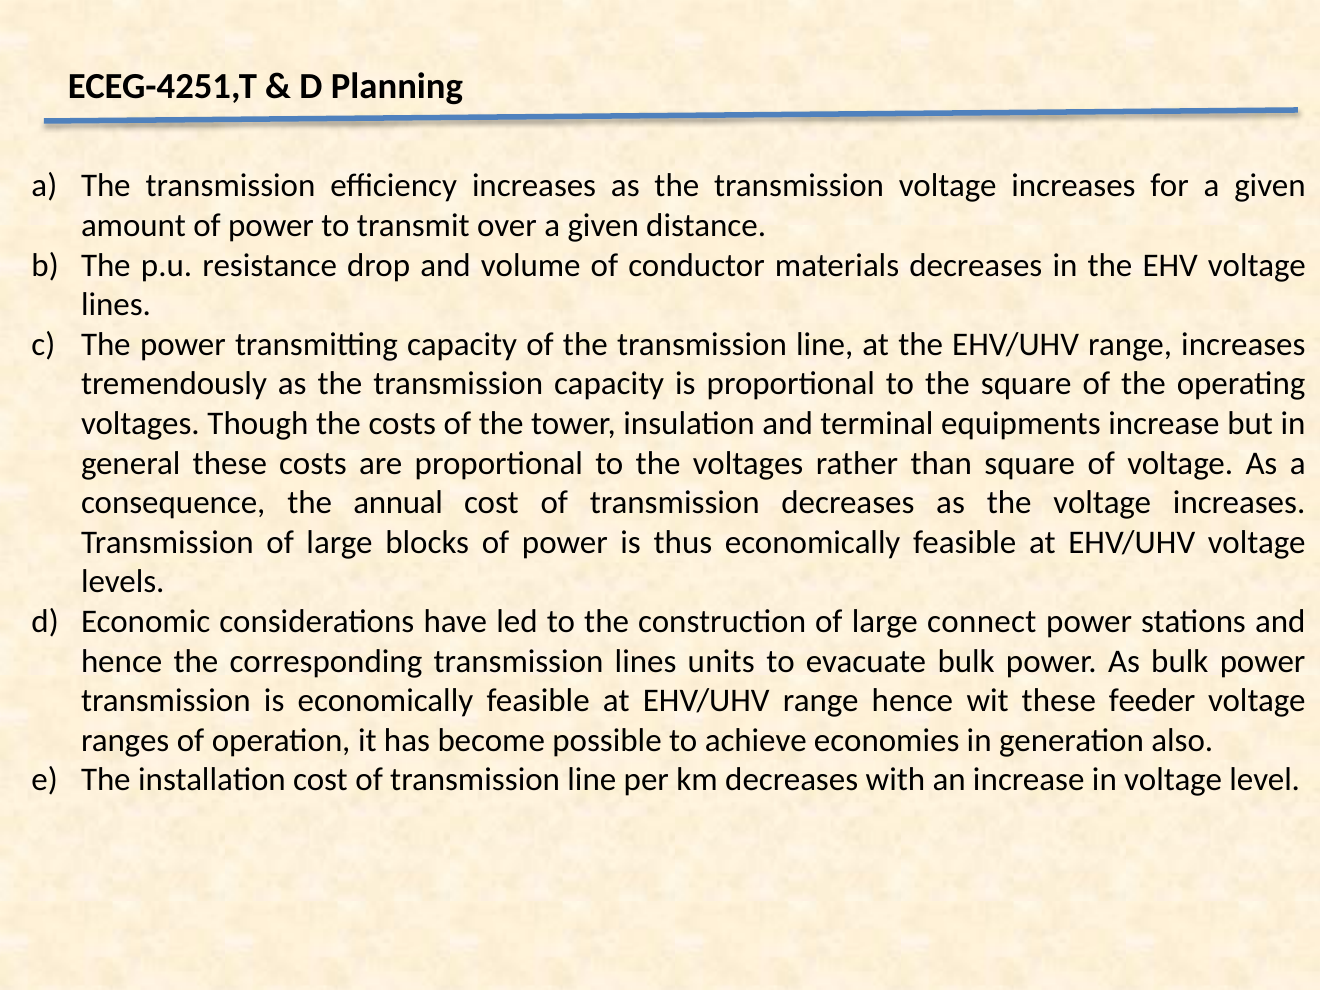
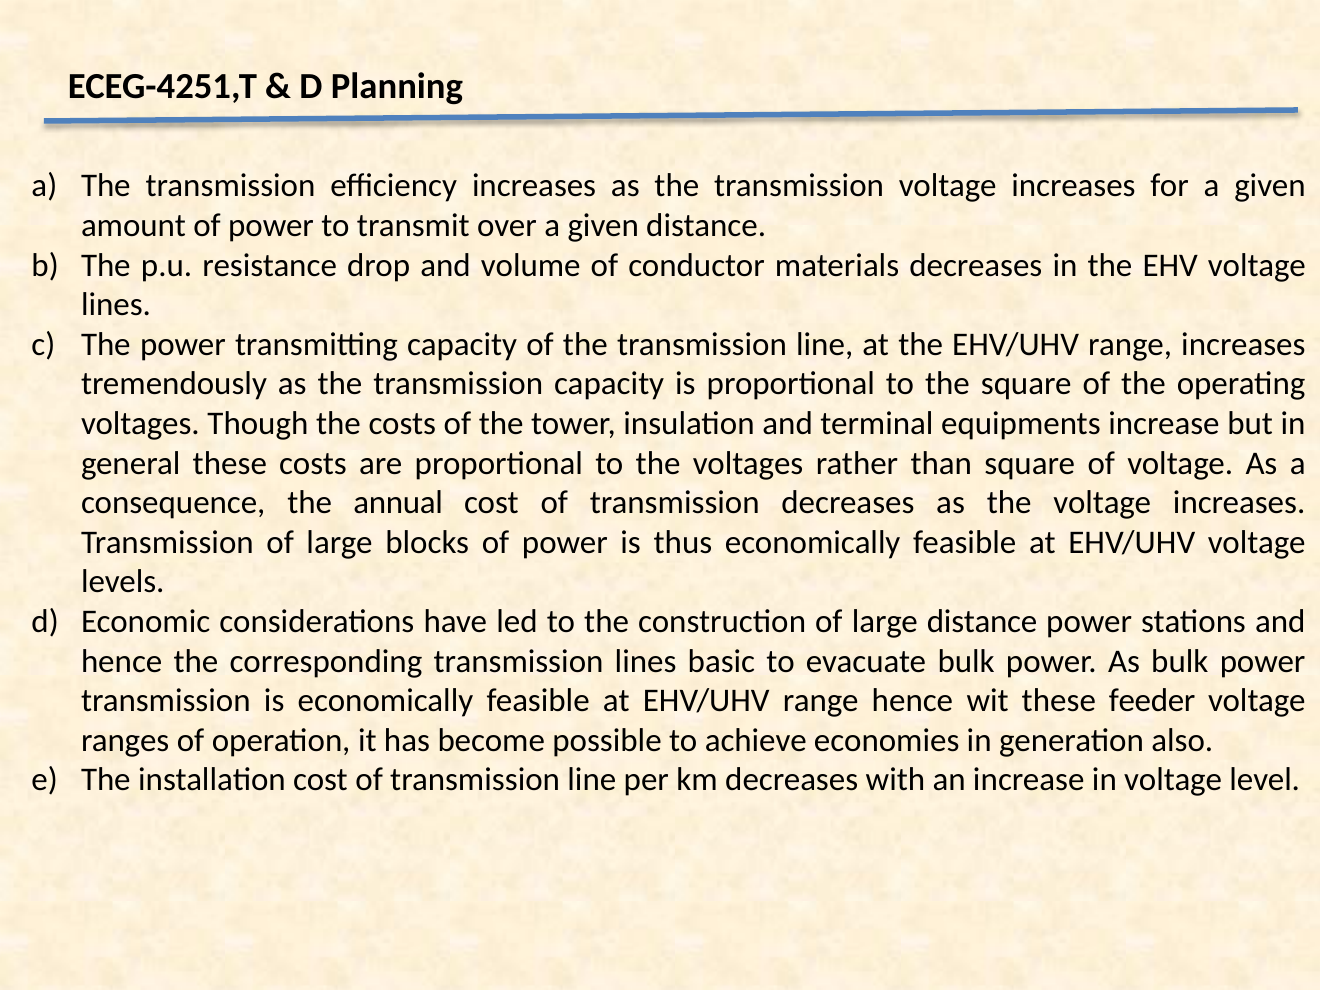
large connect: connect -> distance (982, 622)
units: units -> basic (721, 661)
